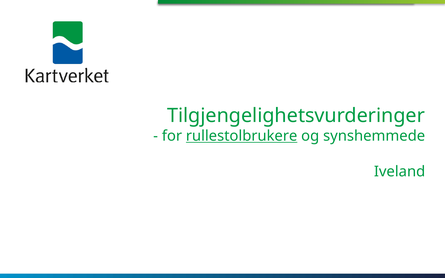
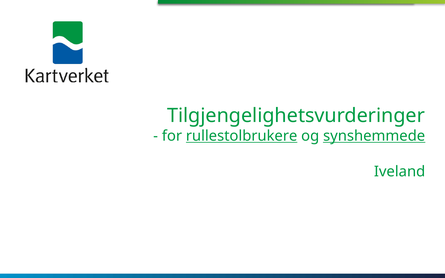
synshemmede underline: none -> present (374, 136)
